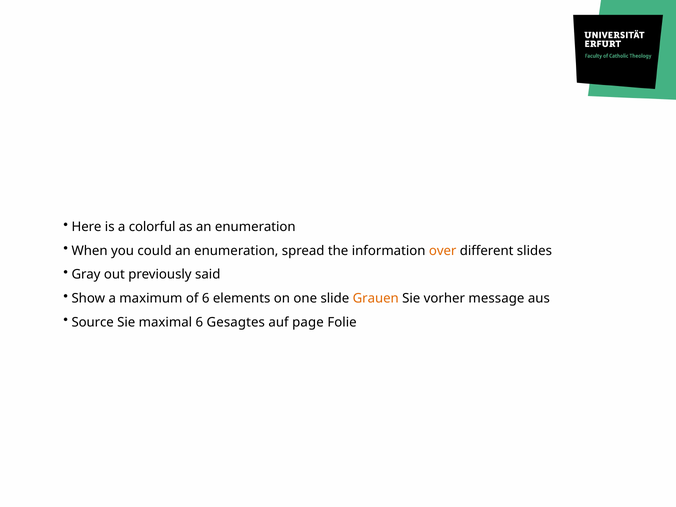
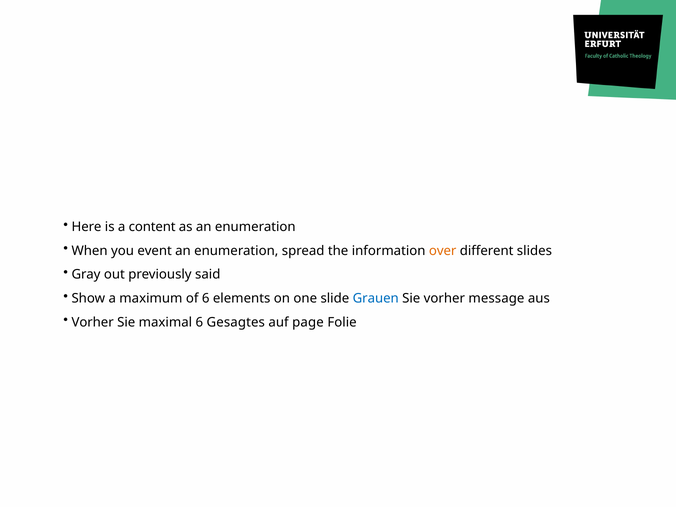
colorful: colorful -> content (152, 227)
could: could -> event (155, 251)
Grauen colour: orange -> blue (376, 298)
Source: Source -> Vorher (93, 322)
